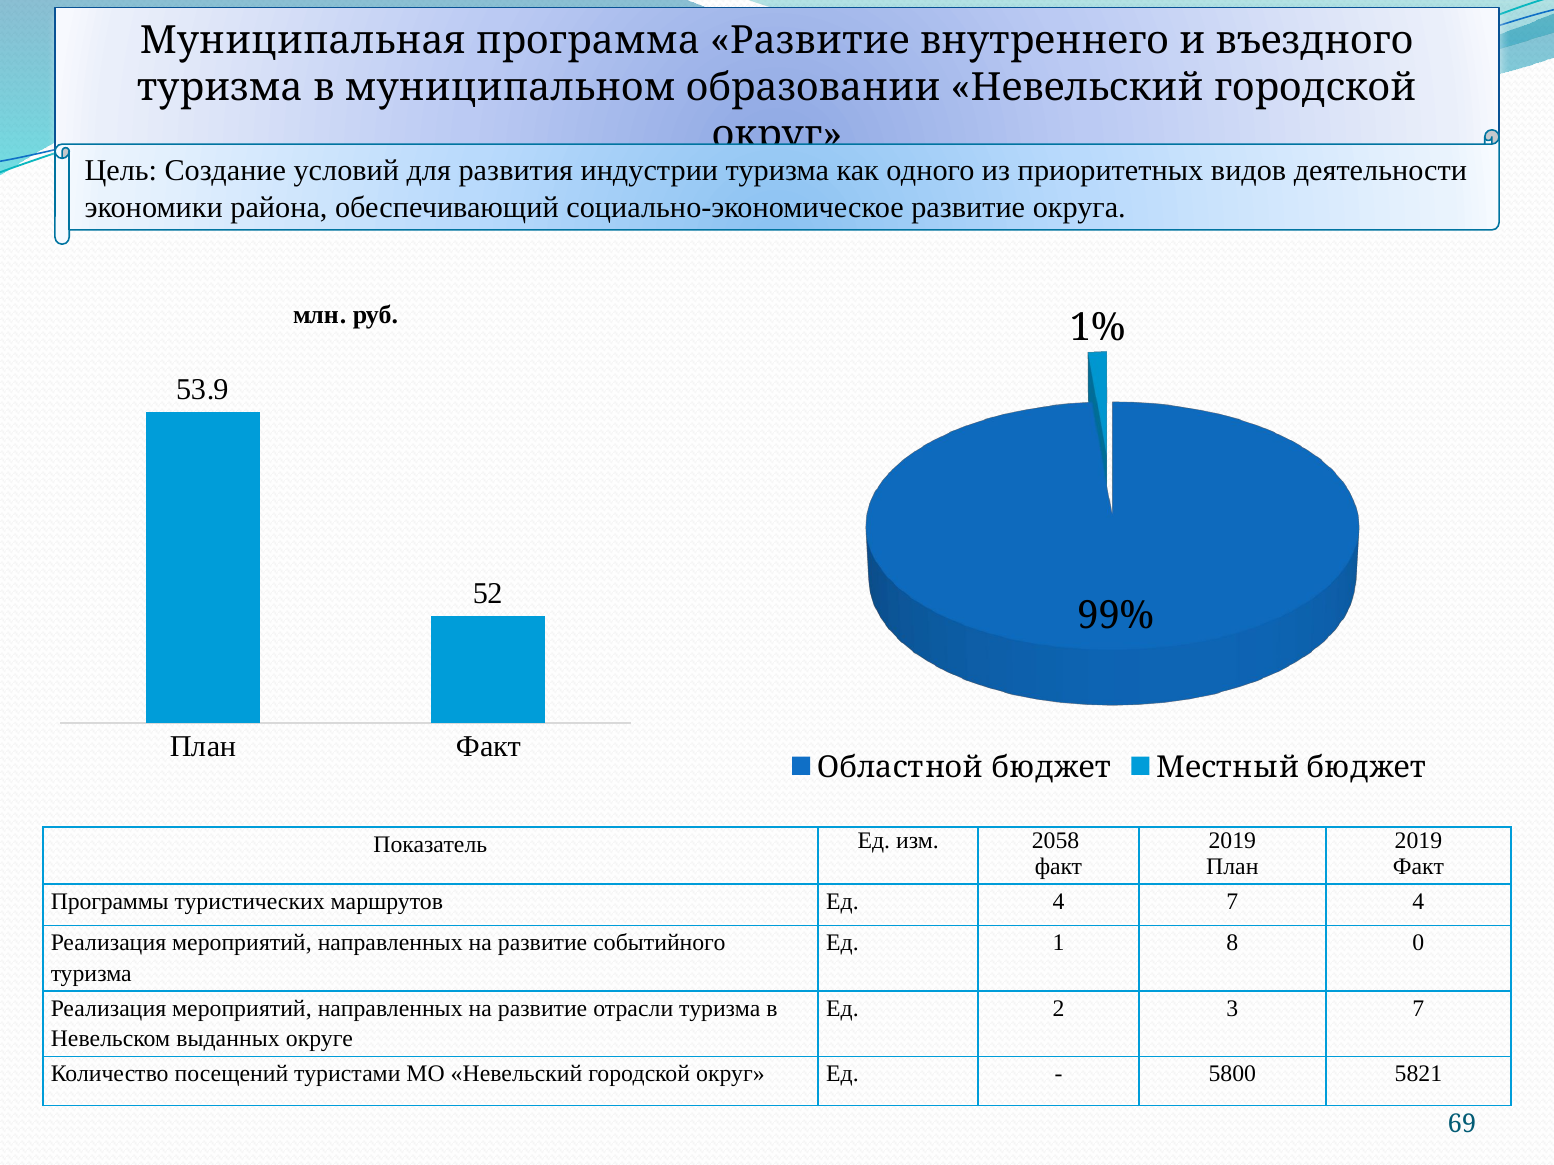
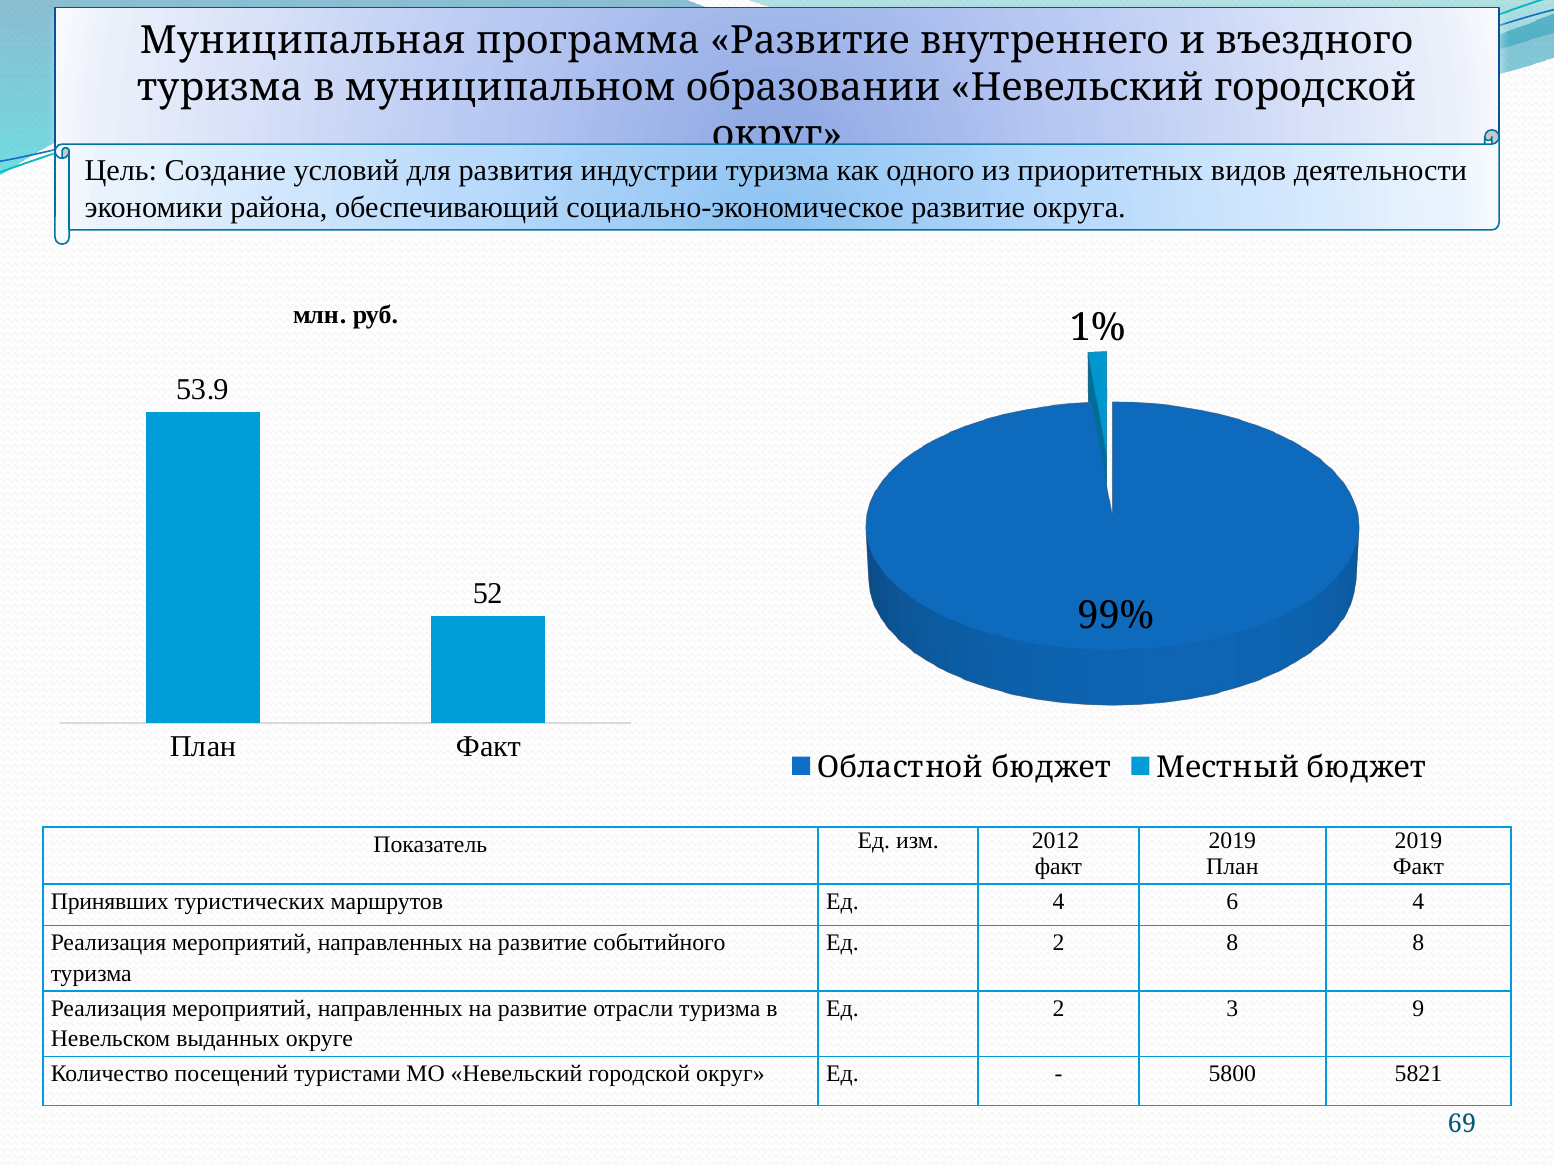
2058: 2058 -> 2012 (1056, 841)
Программы: Программы -> Принявших (110, 902)
4 7: 7 -> 6 (1232, 902)
1: 1 -> 2 (1059, 943)
8 0: 0 -> 8 (1418, 943)
3 7: 7 -> 9 (1418, 1009)
